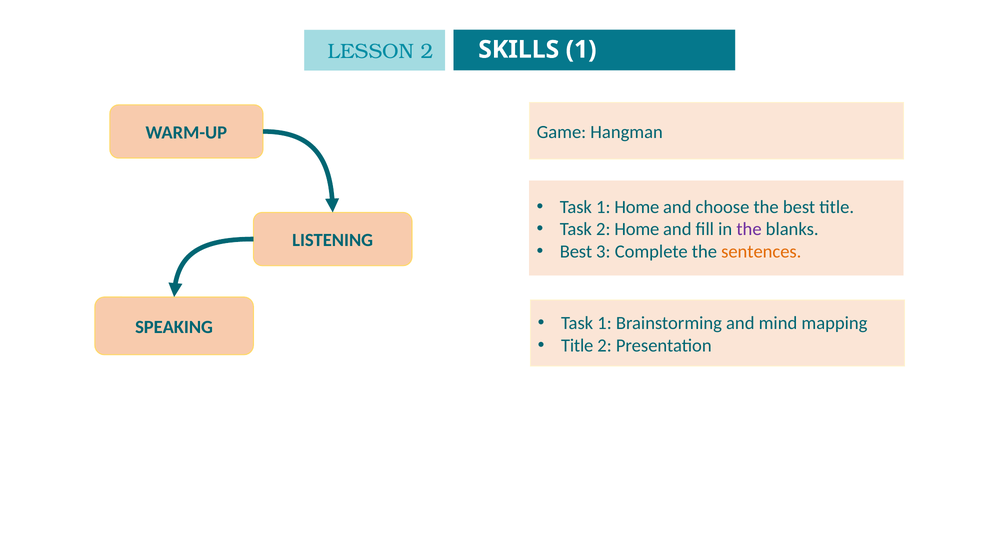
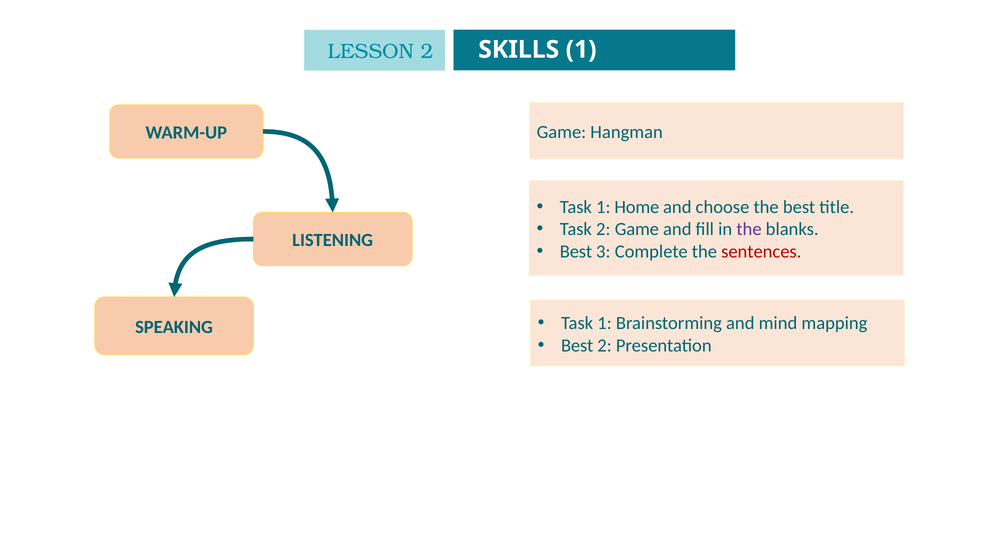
2 Home: Home -> Game (637, 229)
sentences colour: orange -> red (761, 252)
Title: Title -> Best (577, 346)
